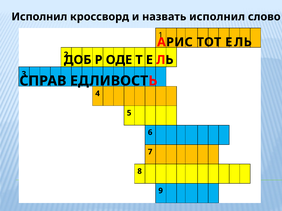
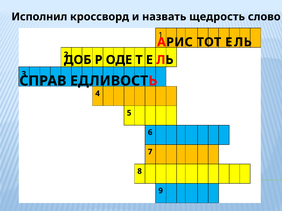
назвать исполнил: исполнил -> щедрость (217, 17)
